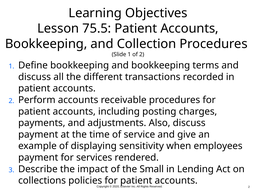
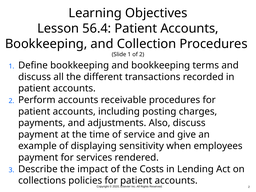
75.5: 75.5 -> 56.4 (97, 29)
Small: Small -> Costs (152, 169)
